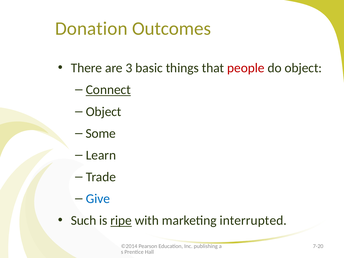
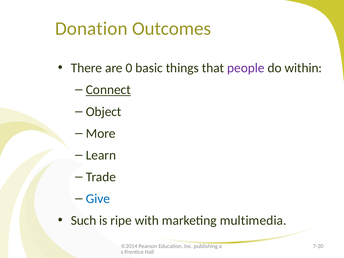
3: 3 -> 0 (129, 68)
people colour: red -> purple (246, 68)
do object: object -> within (303, 68)
Some: Some -> More (101, 133)
ripe underline: present -> none (121, 221)
interrupted: interrupted -> multimedia (253, 221)
